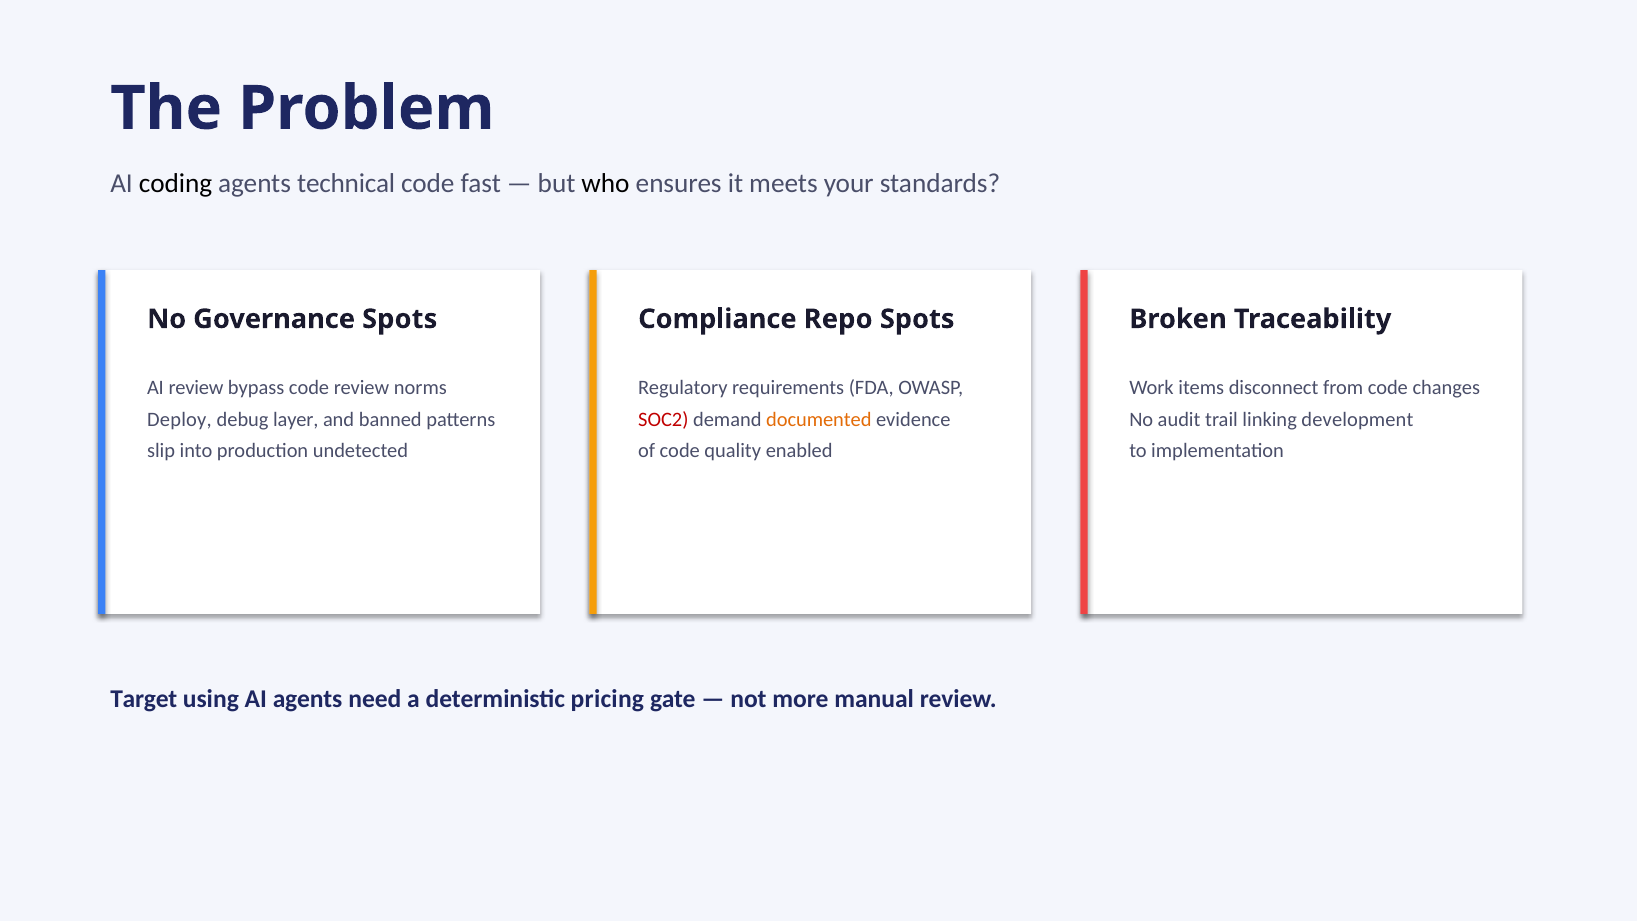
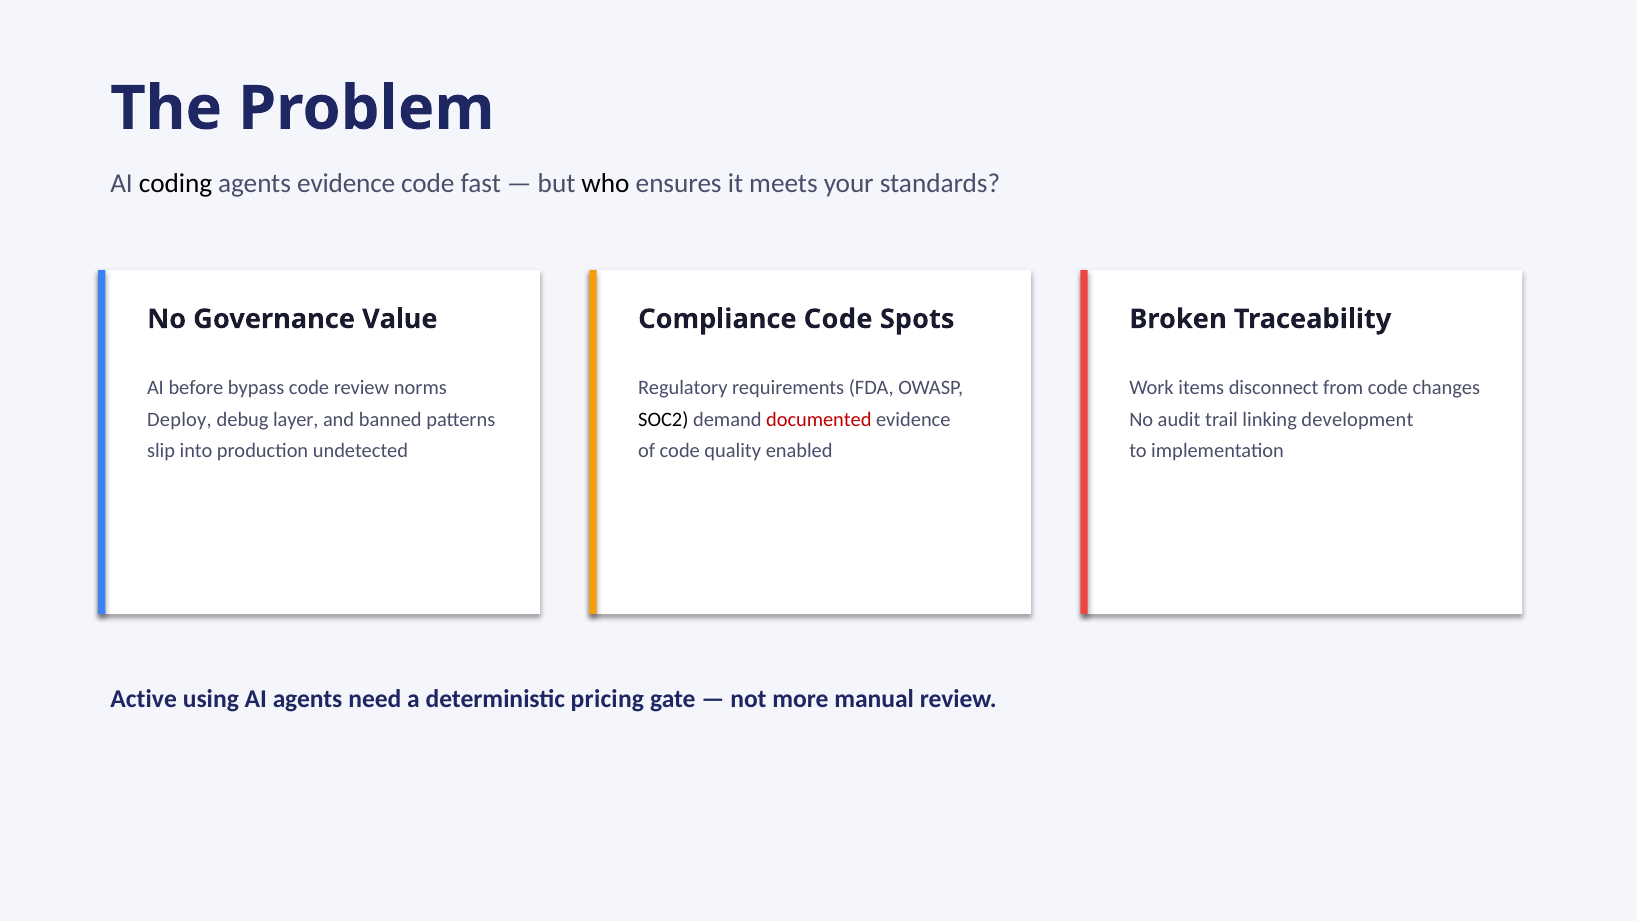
agents technical: technical -> evidence (346, 184)
Governance Spots: Spots -> Value (400, 319)
Compliance Repo: Repo -> Code (838, 319)
AI review: review -> before (196, 388)
SOC2 colour: red -> black (663, 419)
documented colour: orange -> red (819, 419)
Target: Target -> Active (144, 698)
